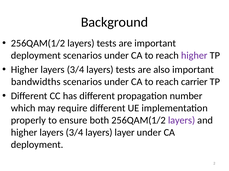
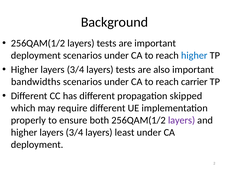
higher colour: purple -> blue (194, 56)
number: number -> skipped (186, 96)
layer: layer -> least (125, 133)
